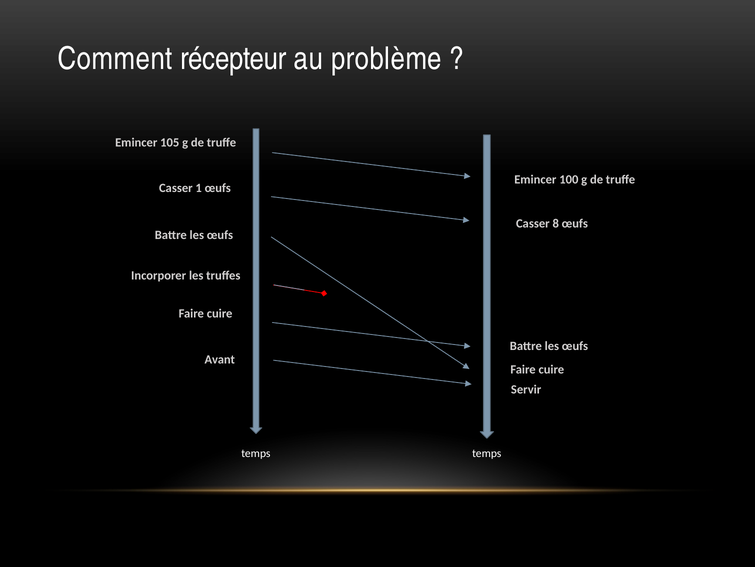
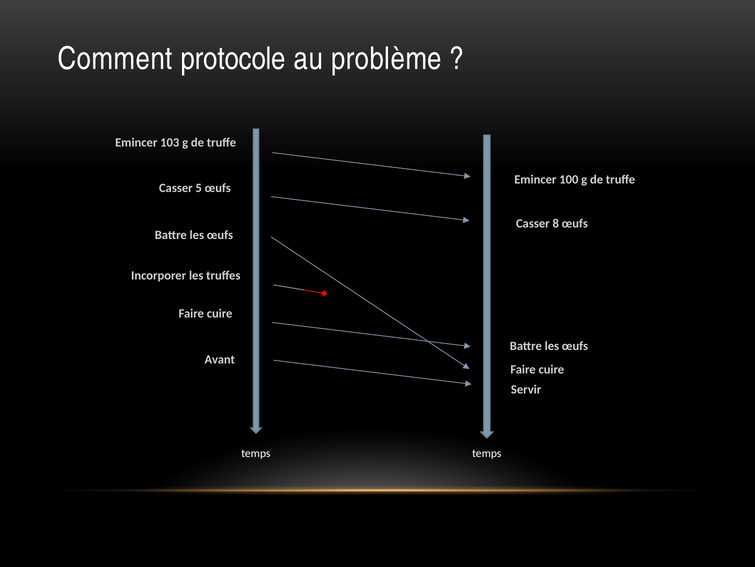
récepteur: récepteur -> protocole (233, 59)
105: 105 -> 103 (170, 142)
1: 1 -> 5 (199, 188)
